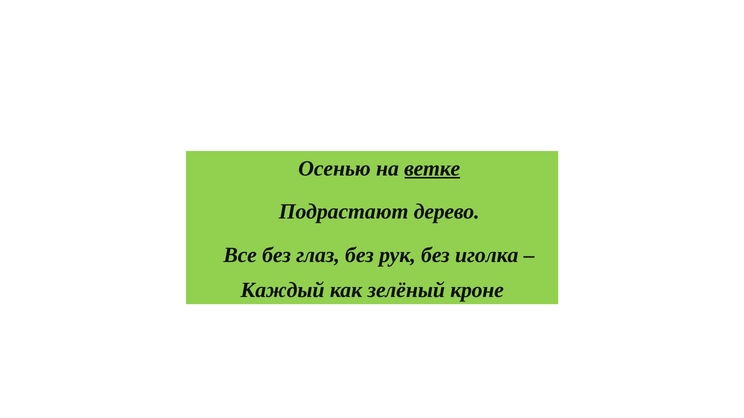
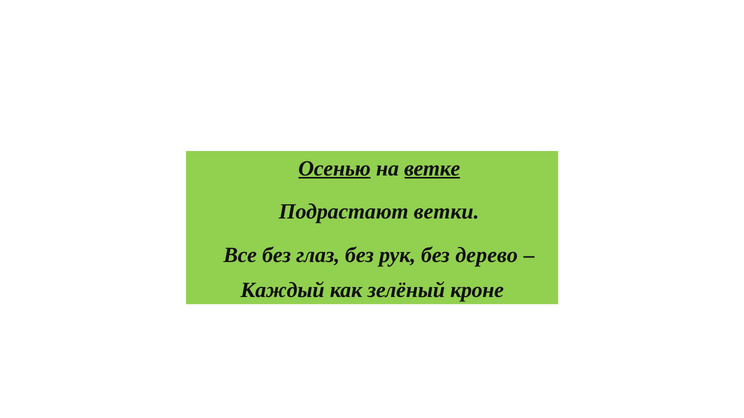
Осенью underline: none -> present (335, 169)
дерево: дерево -> ветки (446, 212)
иголка: иголка -> дерево (487, 256)
